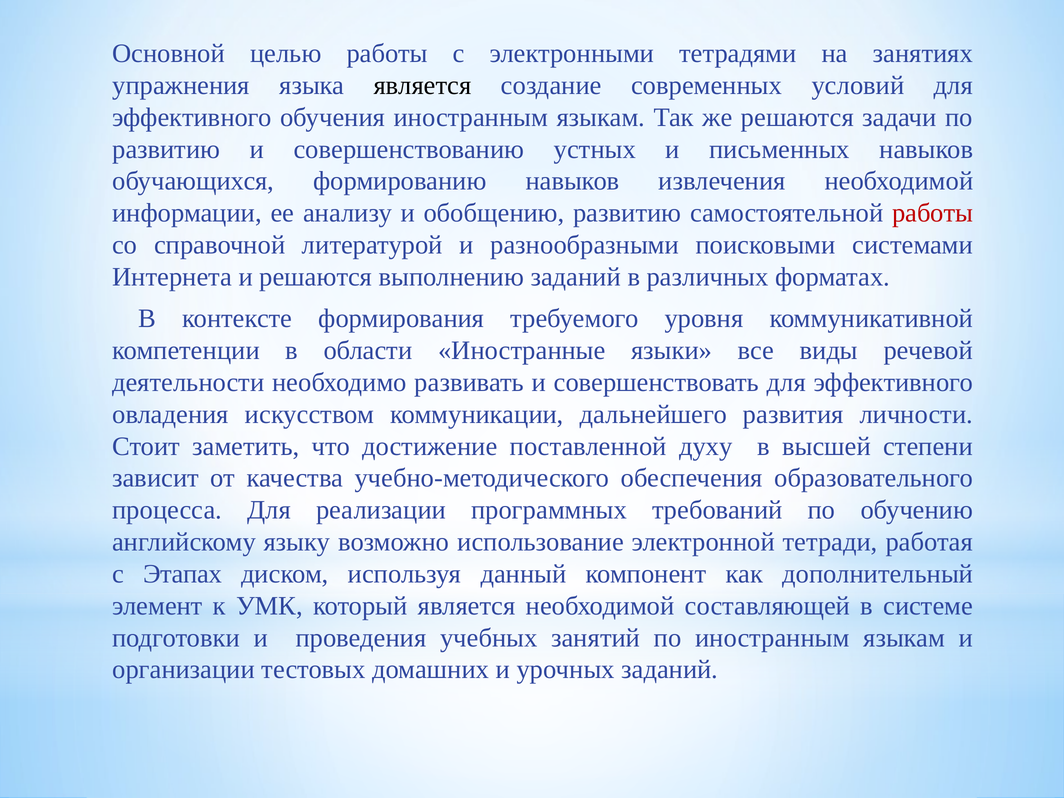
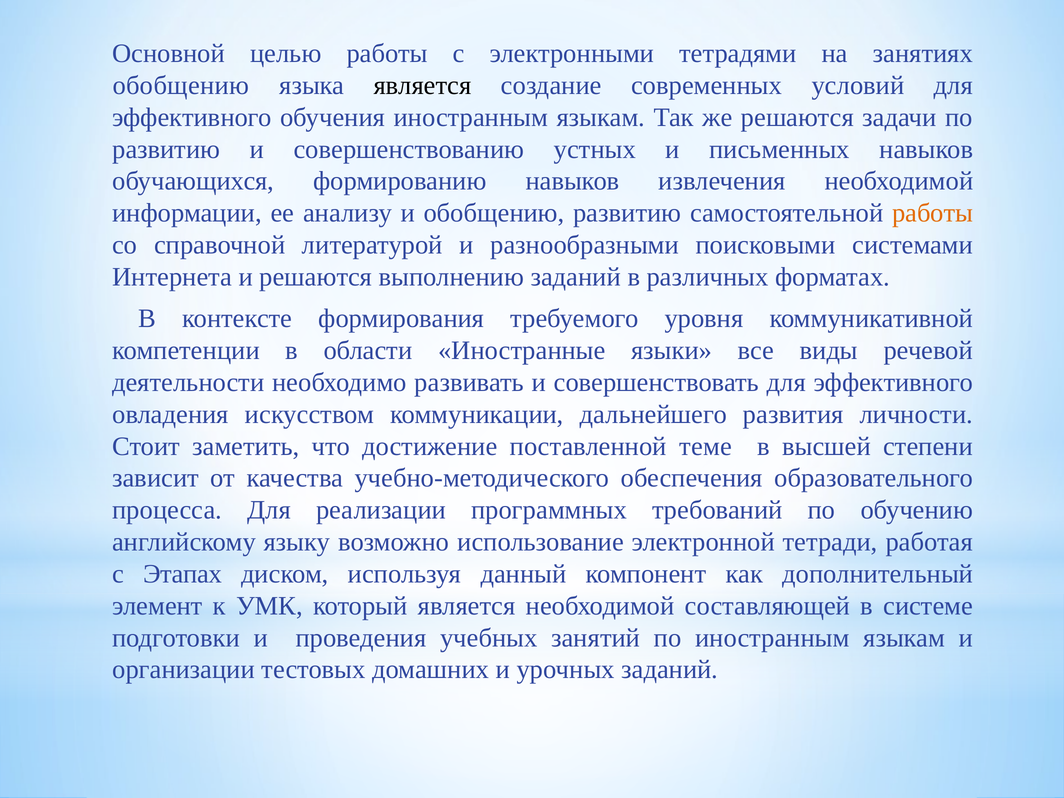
упражнения: упражнения -> обобщению (181, 85)
работы colour: red -> orange (933, 213)
духу: духу -> теме (706, 446)
